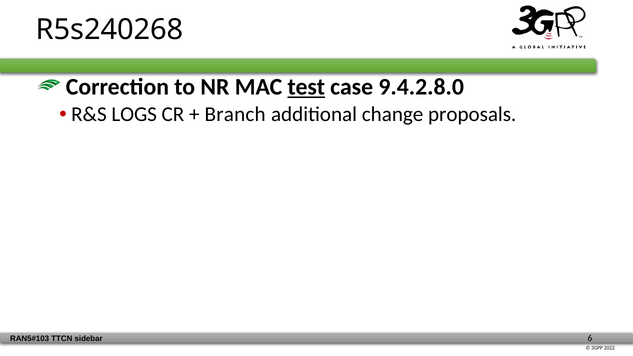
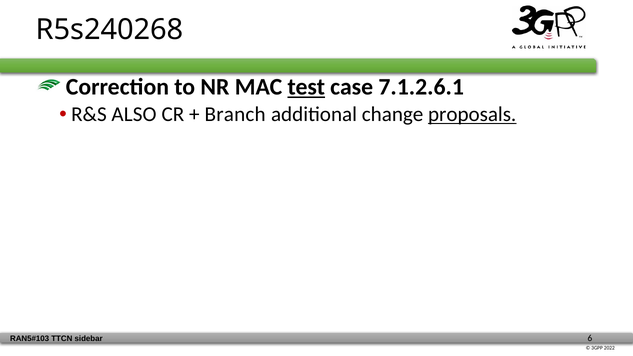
9.4.2.8.0: 9.4.2.8.0 -> 7.1.2.6.1 (421, 87)
LOGS: LOGS -> ALSO (134, 114)
proposals underline: none -> present (472, 114)
